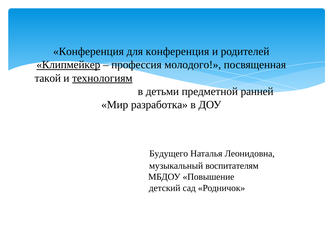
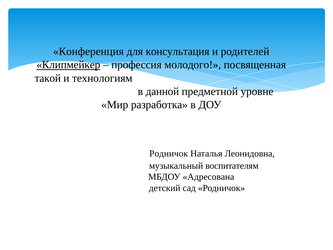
для конференция: конференция -> консультация (178, 51)
технологиям underline: present -> none (102, 78)
детьми: детьми -> данной (162, 91)
ранней: ранней -> уровне (257, 91)
Будущего: Будущего -> Родничок (169, 153)
Повышение: Повышение -> Адресована (208, 177)
